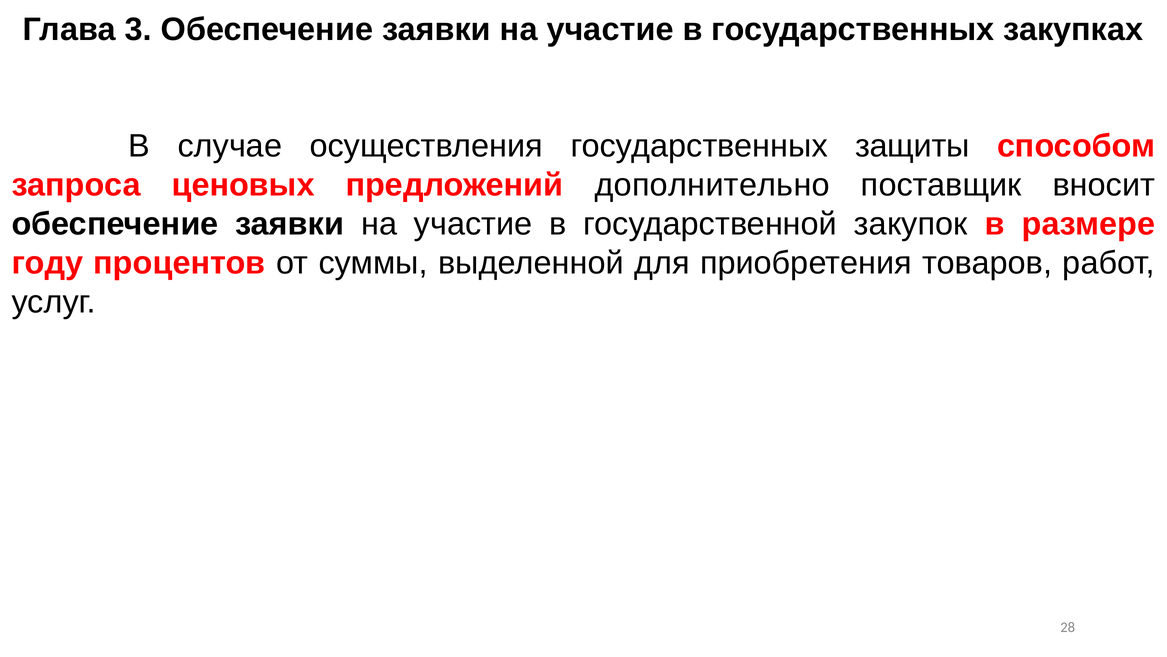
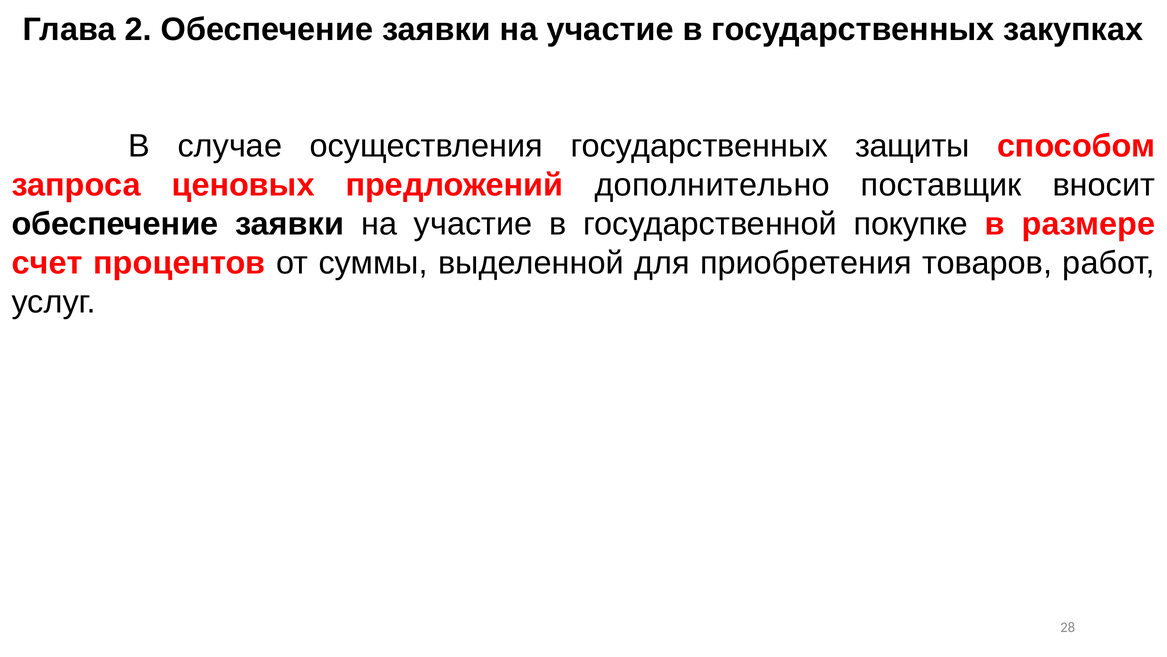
3: 3 -> 2 (138, 29)
закупок: закупок -> покупке (911, 224)
году: году -> счет (47, 263)
